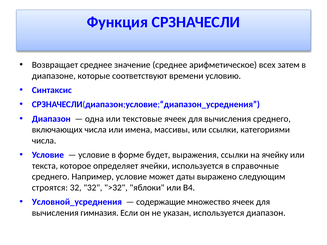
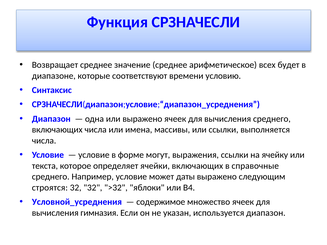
затем: затем -> будет (289, 65)
или текстовые: текстовые -> выражено (142, 119)
категориями: категориями -> выполняется (265, 130)
будет: будет -> могут (158, 155)
ячейки используется: используется -> включающих (197, 166)
содержащие: содержащие -> содержимое (161, 202)
